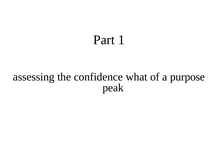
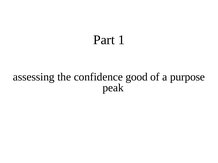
what: what -> good (137, 77)
